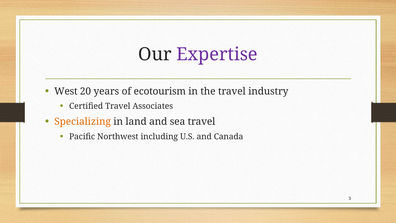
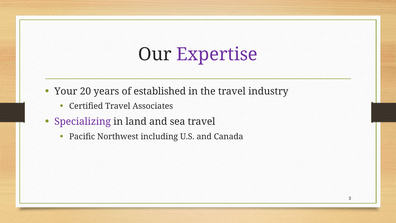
West: West -> Your (66, 91)
ecotourism: ecotourism -> established (160, 91)
Specializing colour: orange -> purple (83, 122)
